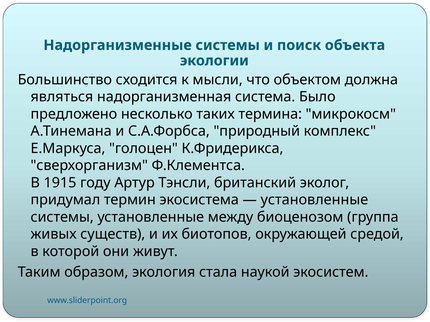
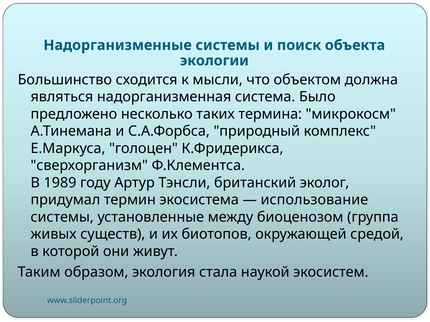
1915: 1915 -> 1989 (60, 183)
установленные: установленные -> использование (314, 200)
